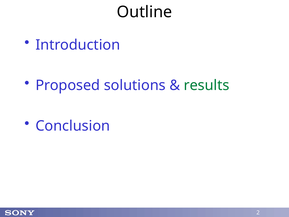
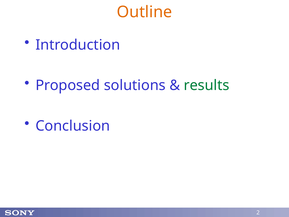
Outline colour: black -> orange (144, 12)
